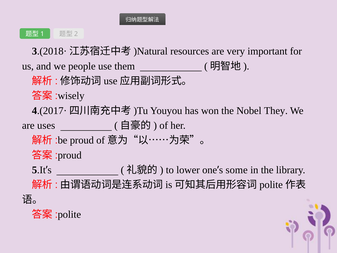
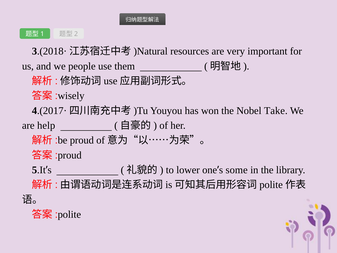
They: They -> Take (276, 111)
uses: uses -> help (46, 125)
